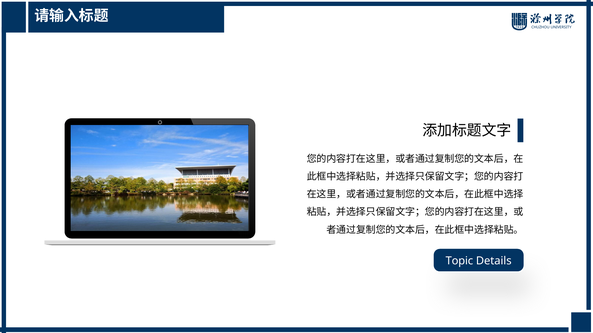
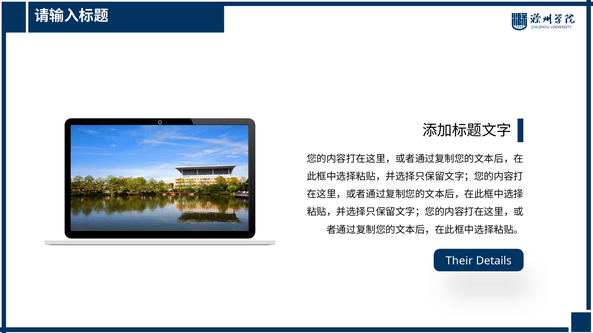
Topic: Topic -> Their (459, 261)
